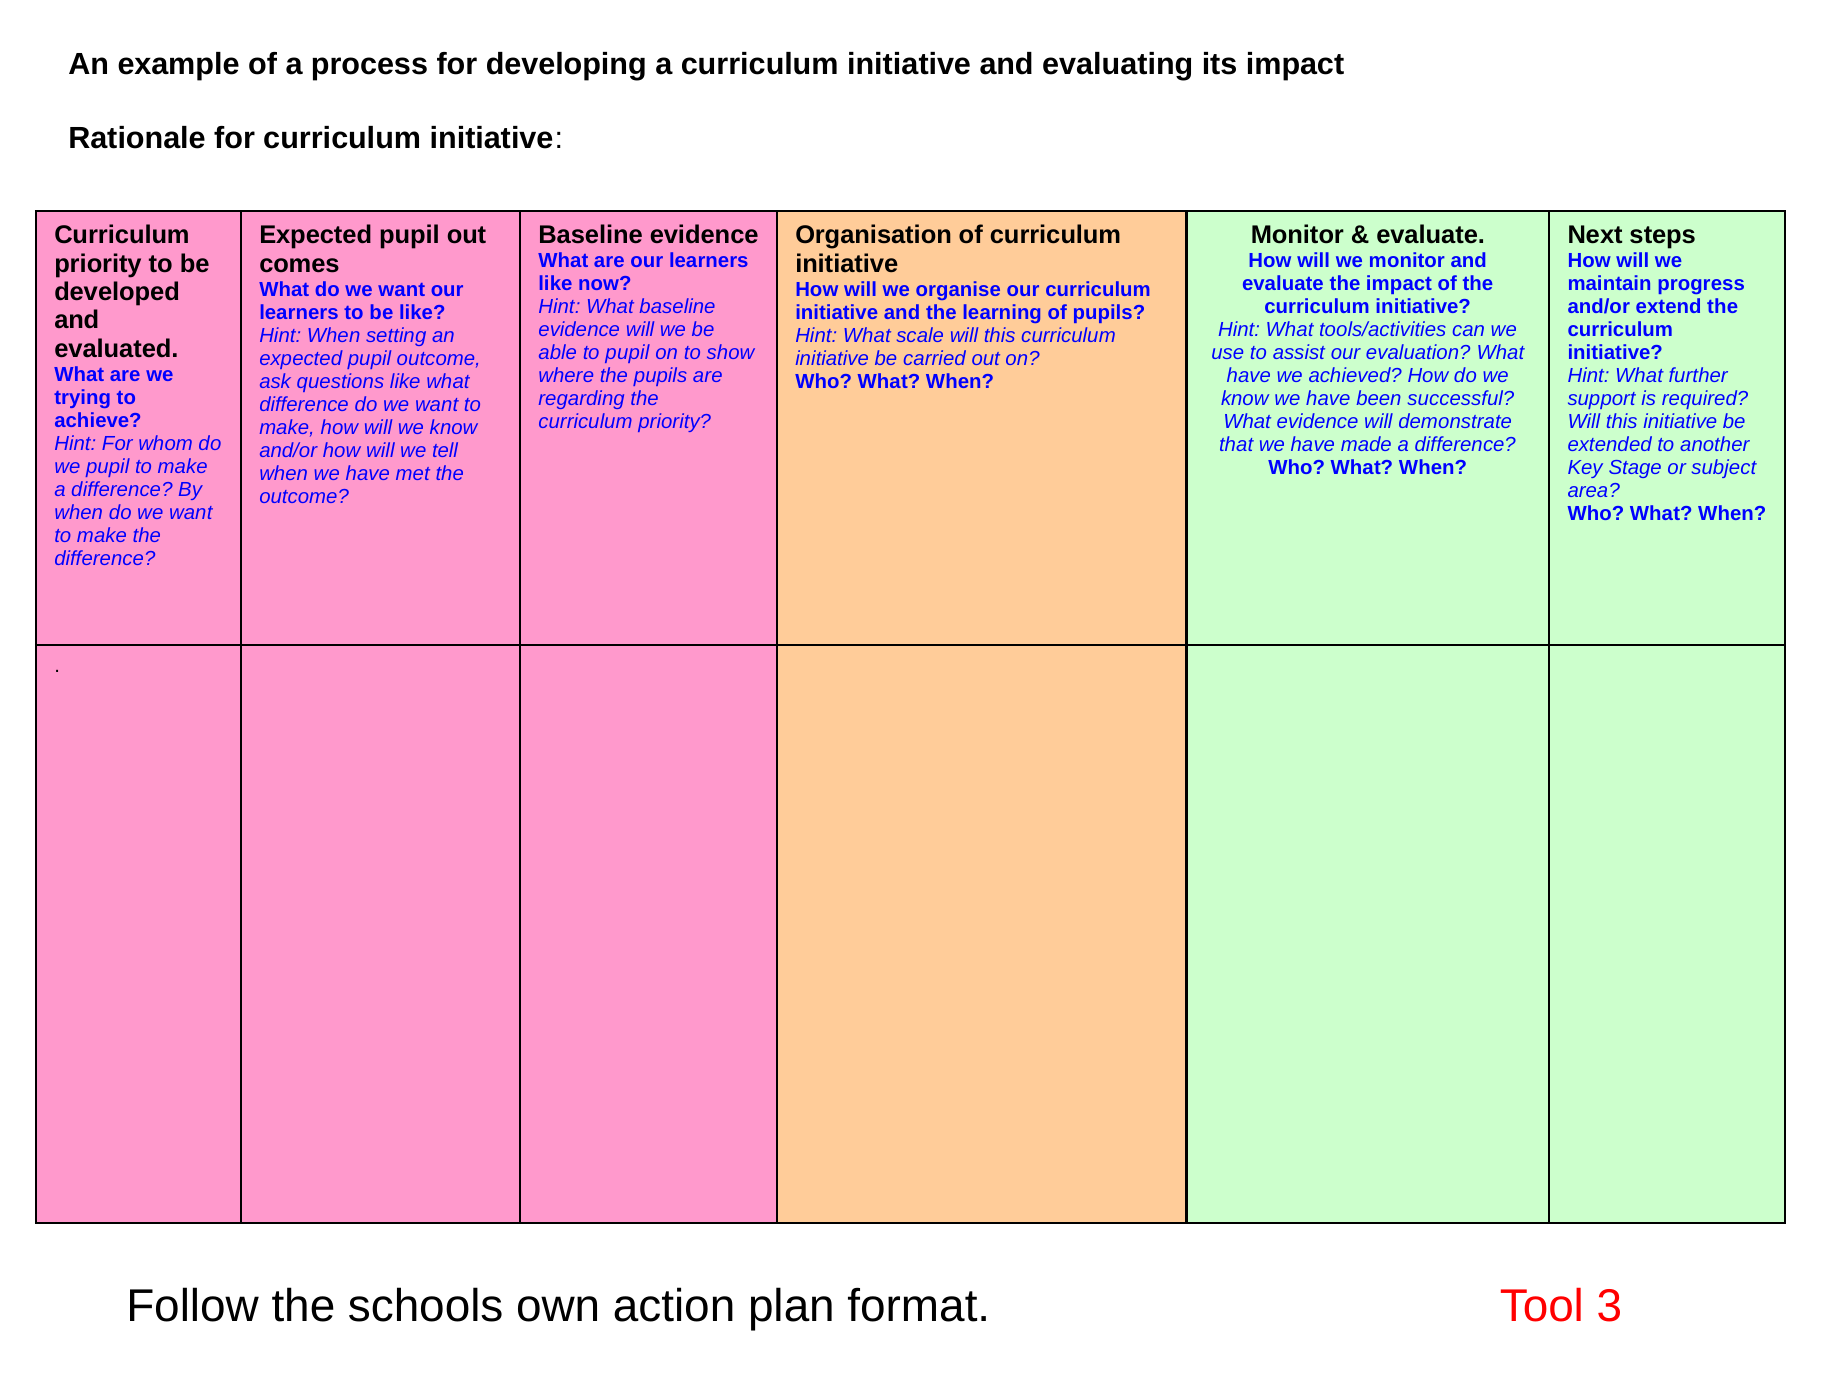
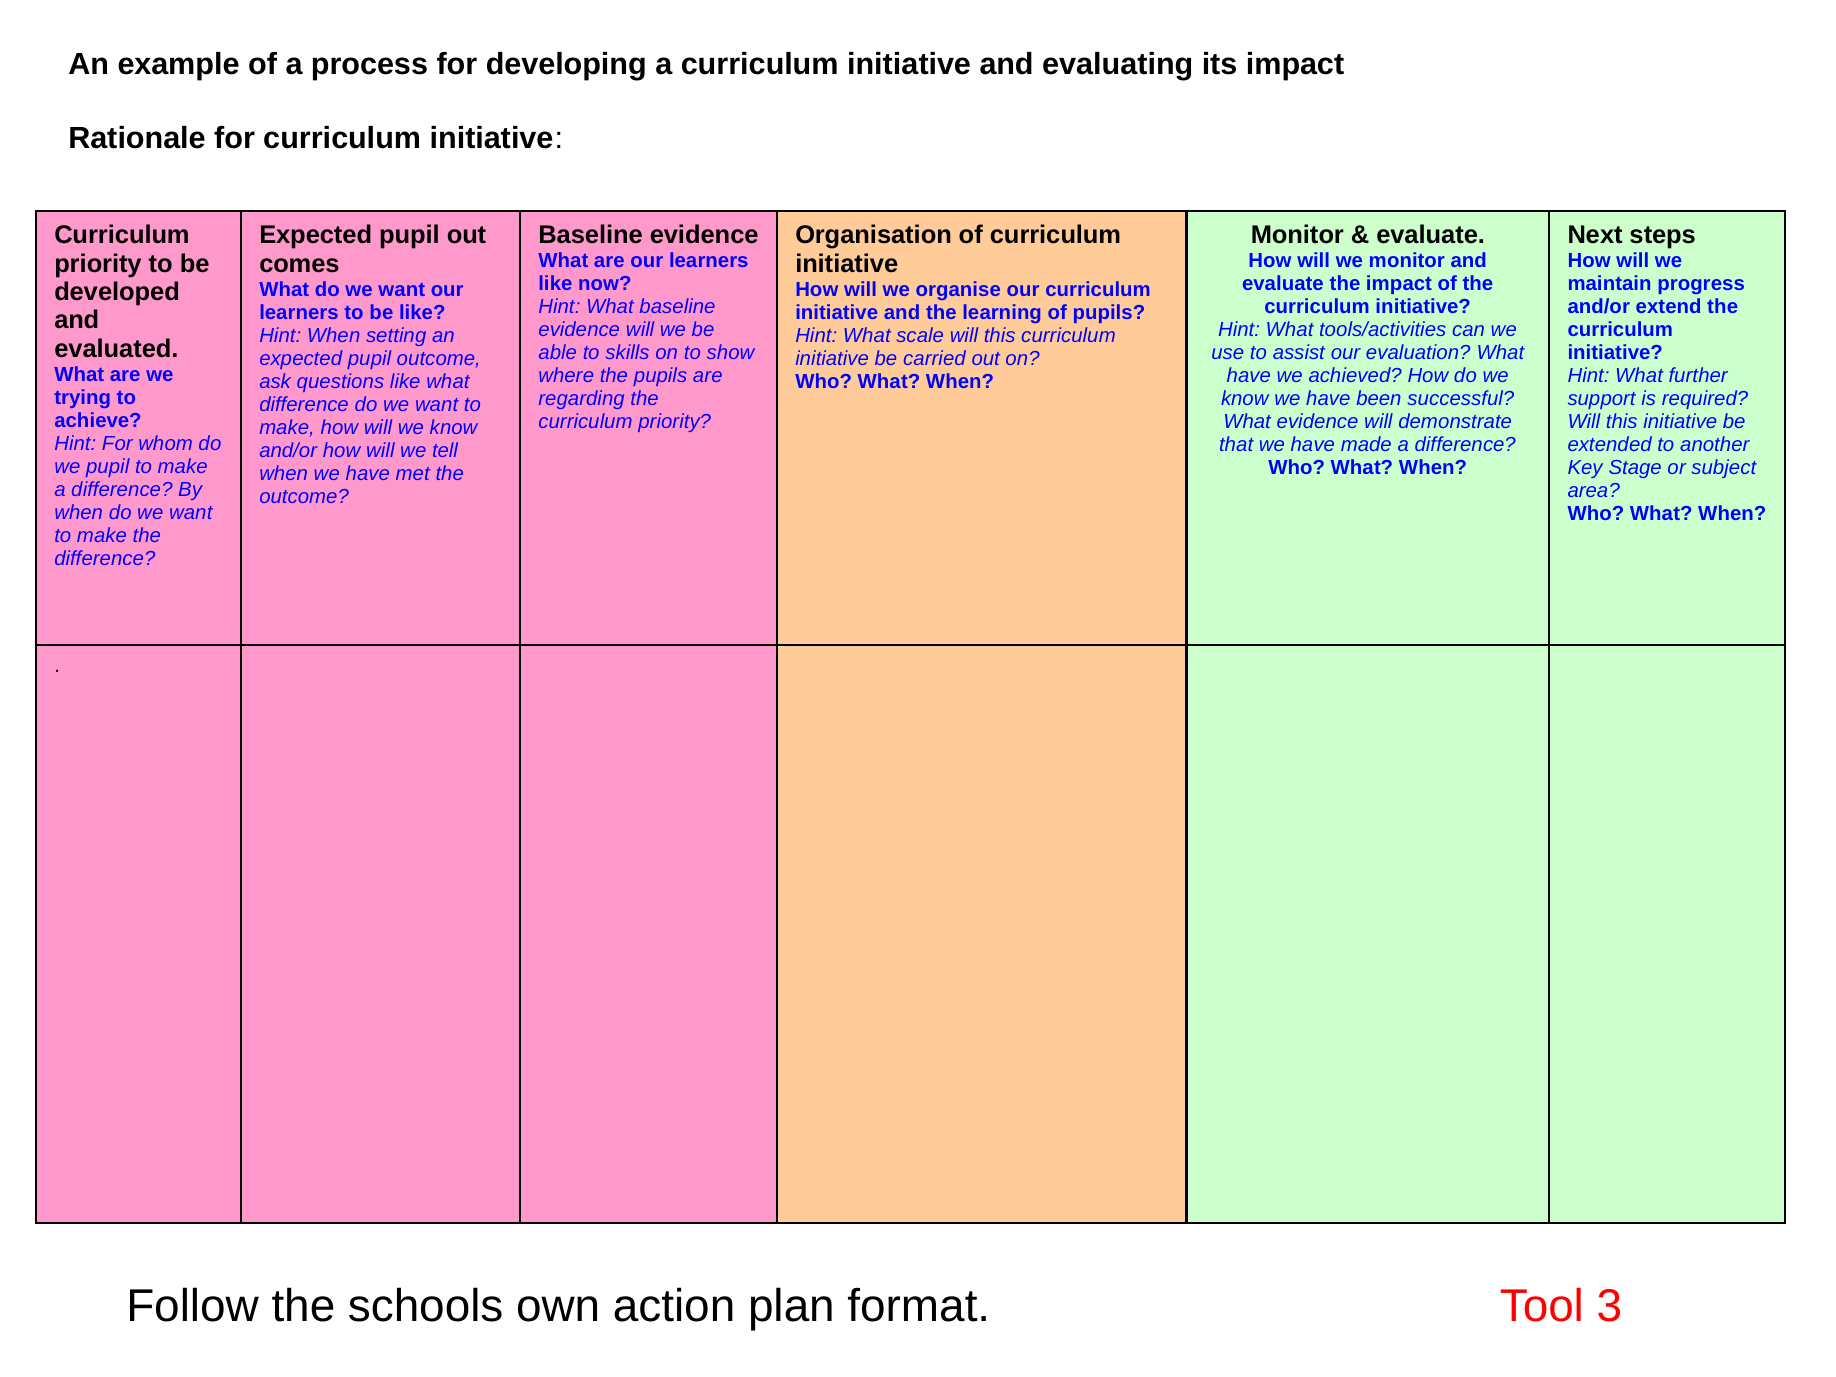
to pupil: pupil -> skills (627, 353)
